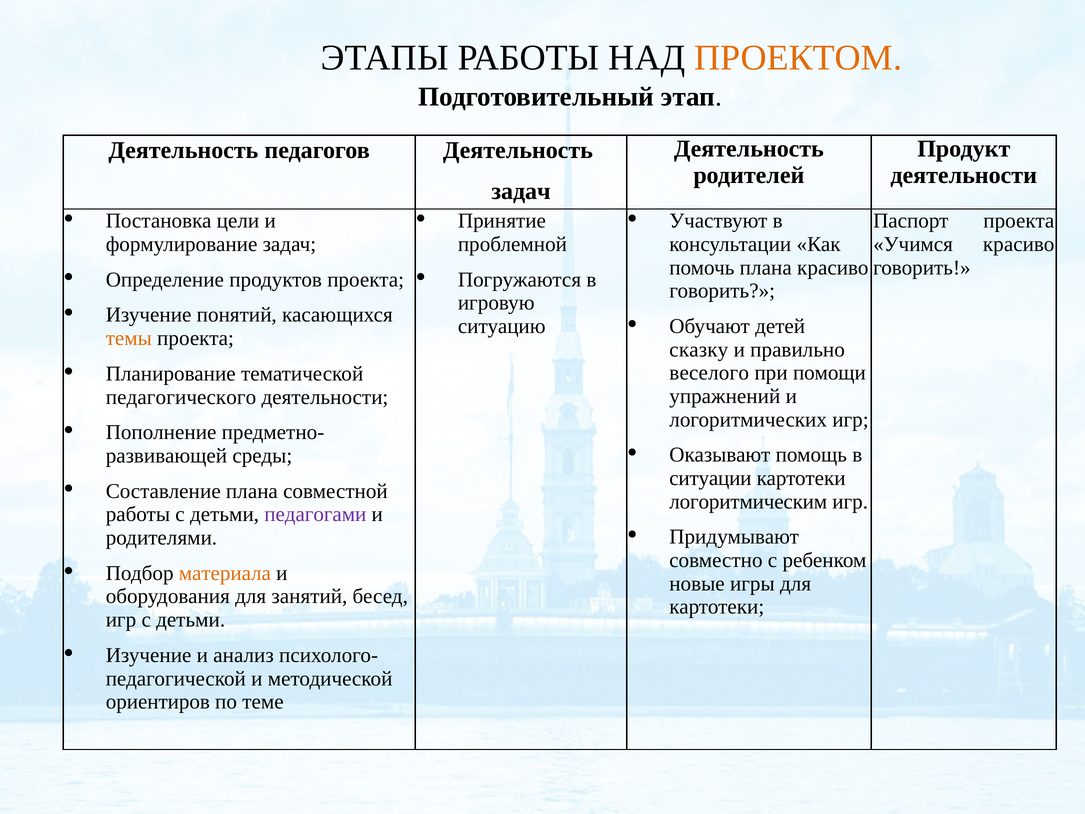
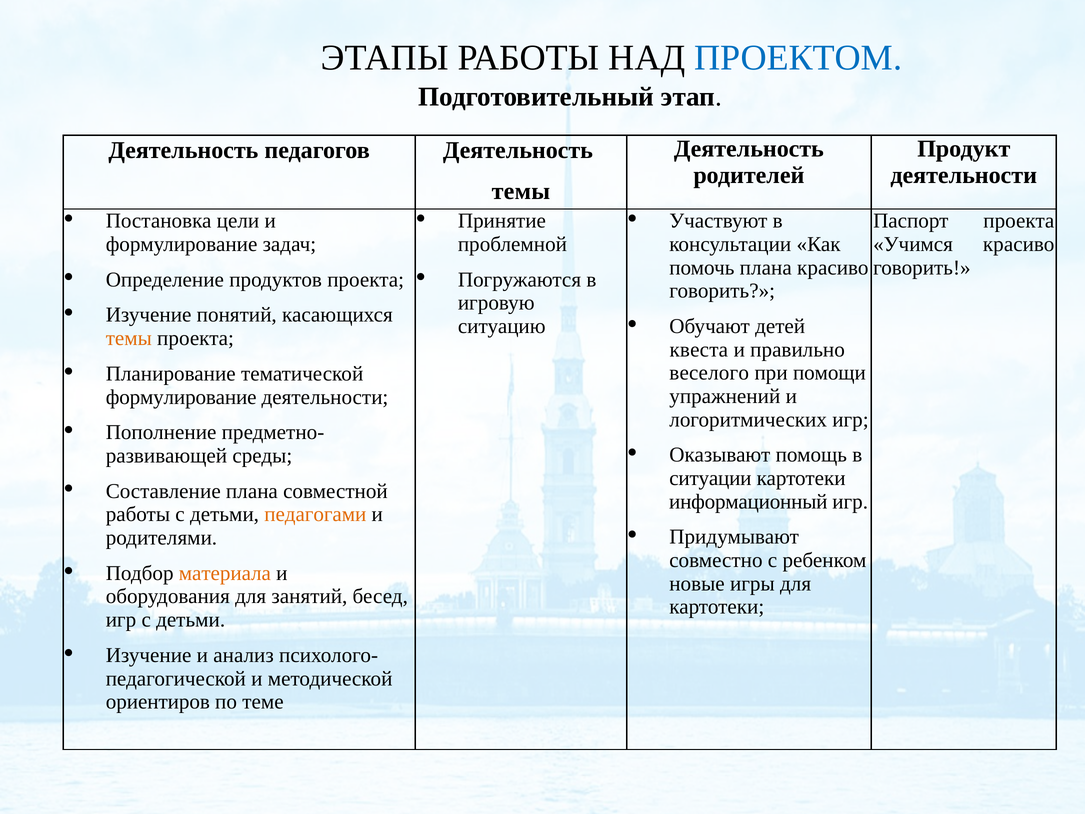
ПРОЕКТОМ colour: orange -> blue (798, 58)
задач: задач -> темы (521, 191)
сказку: сказку -> квеста (699, 350)
педагогического: педагогического -> формулирование (181, 397)
логоритмическим: логоритмическим -> информационный (748, 501)
педагогами colour: purple -> orange (315, 514)
